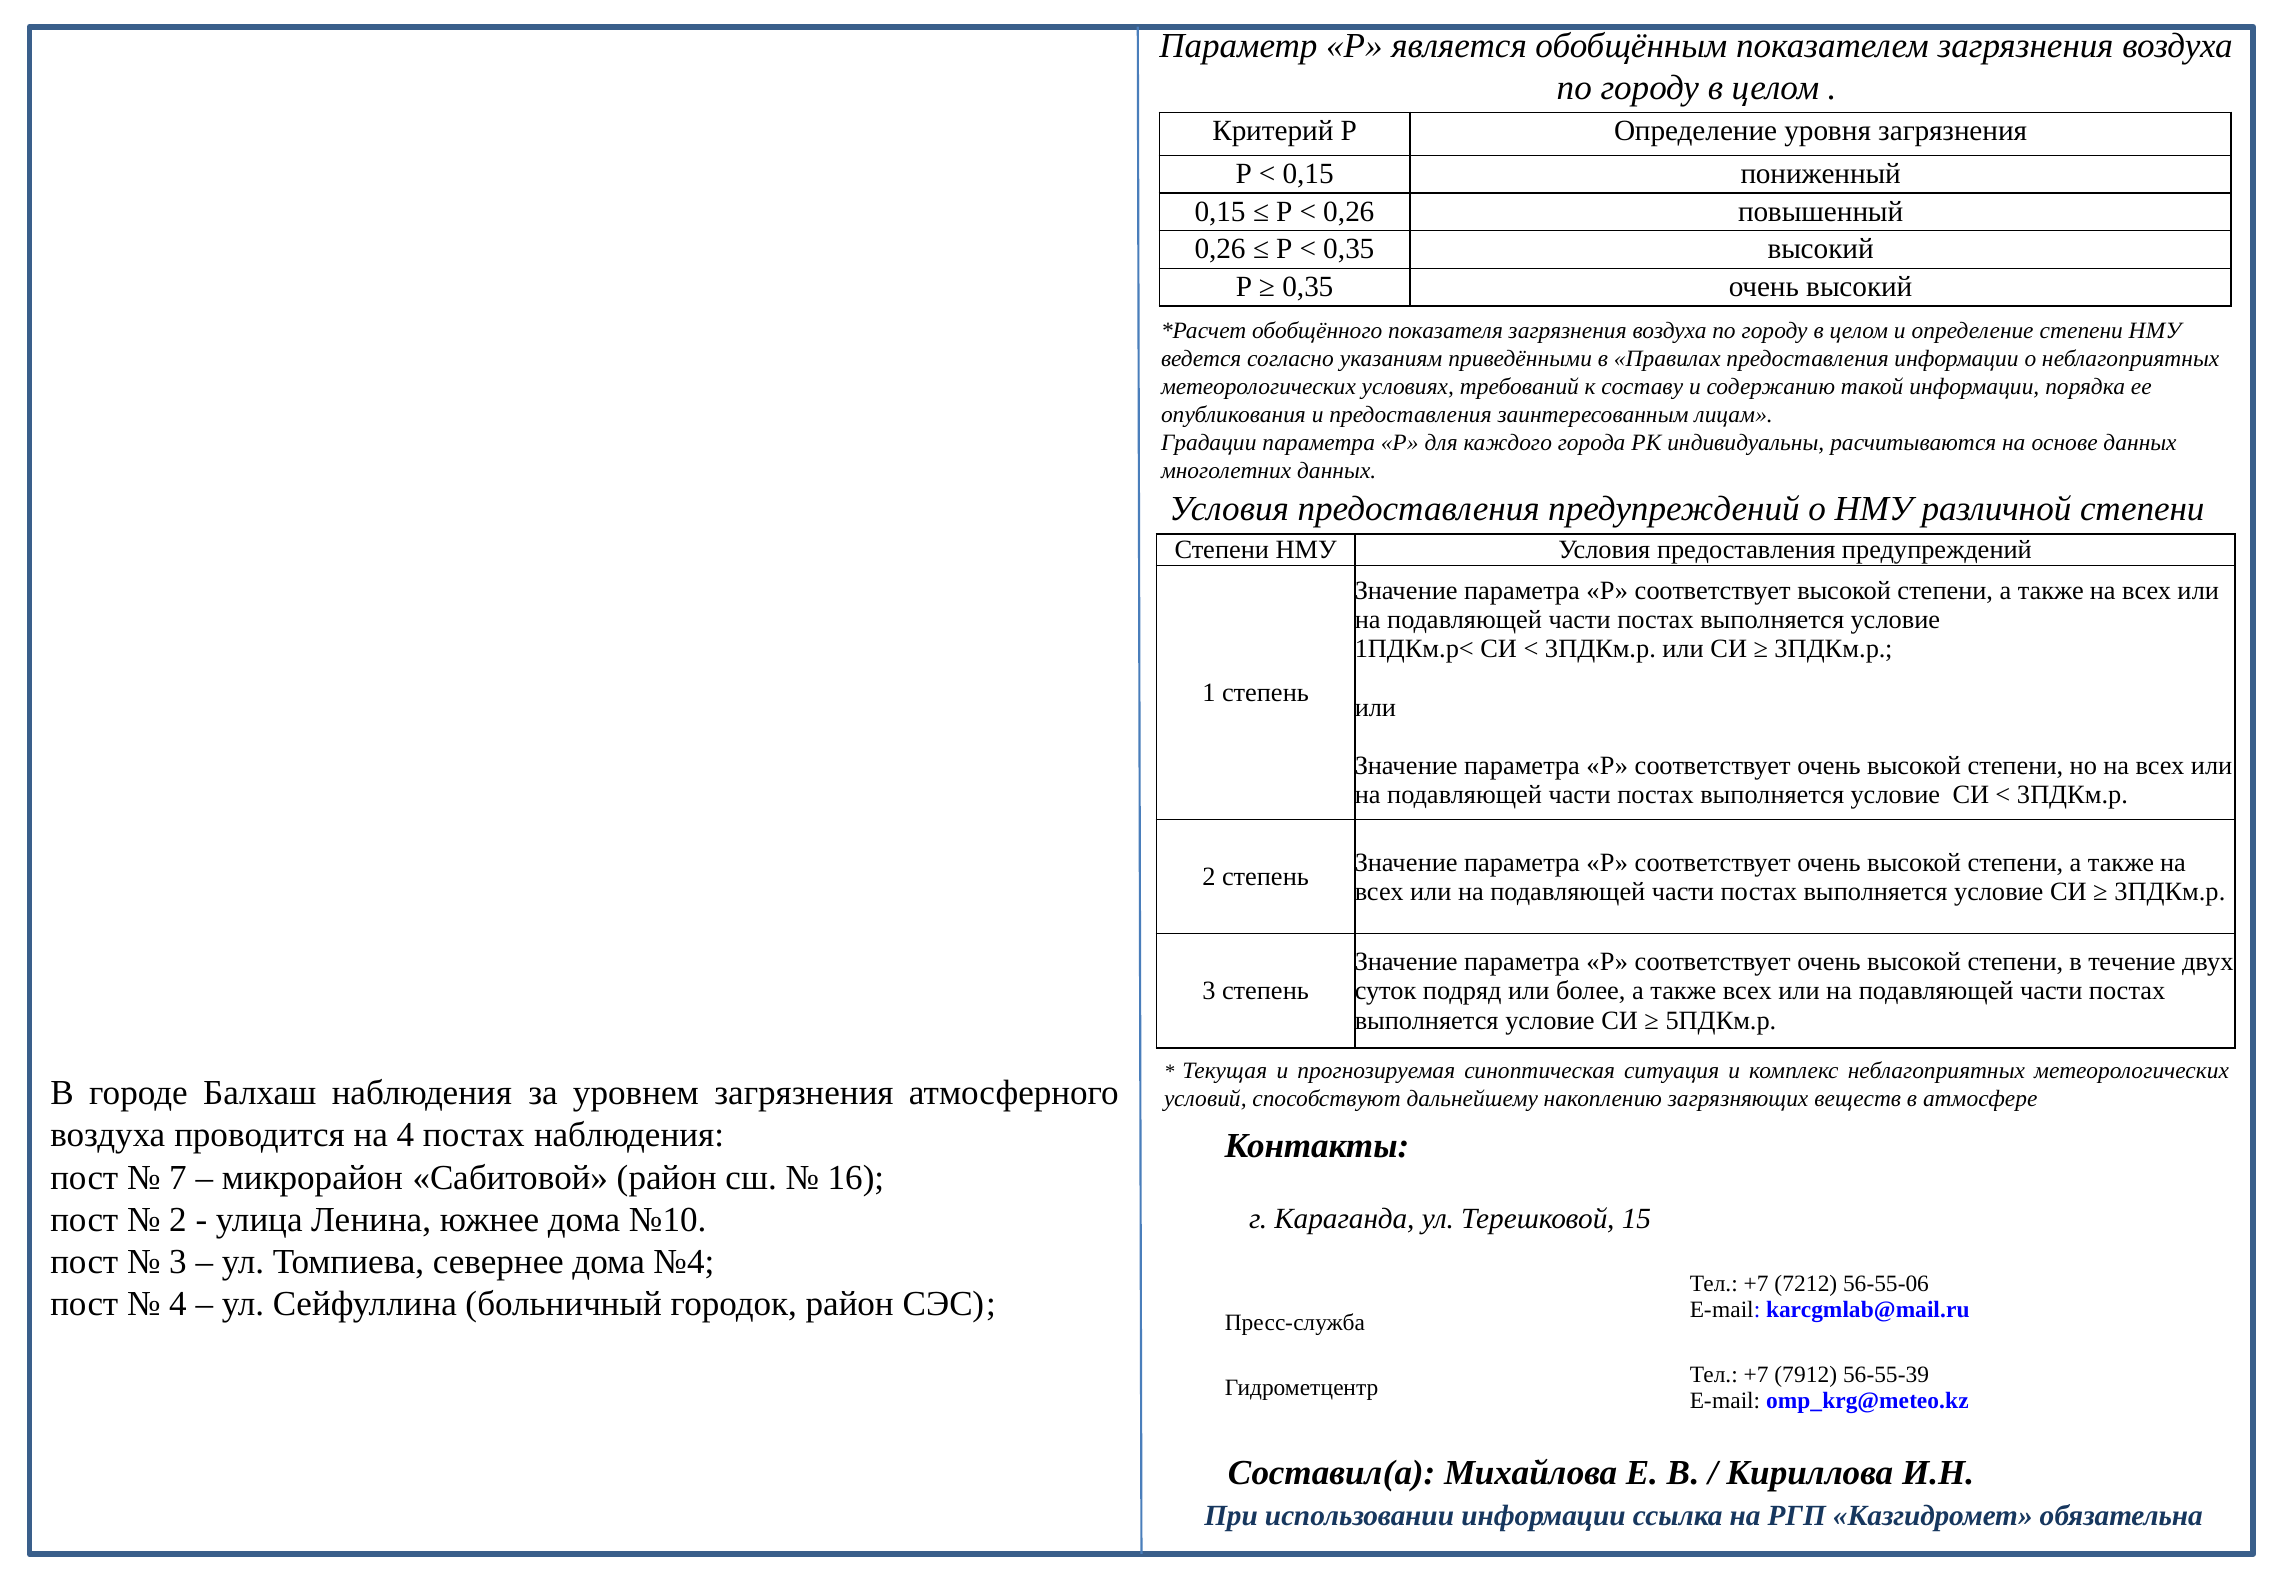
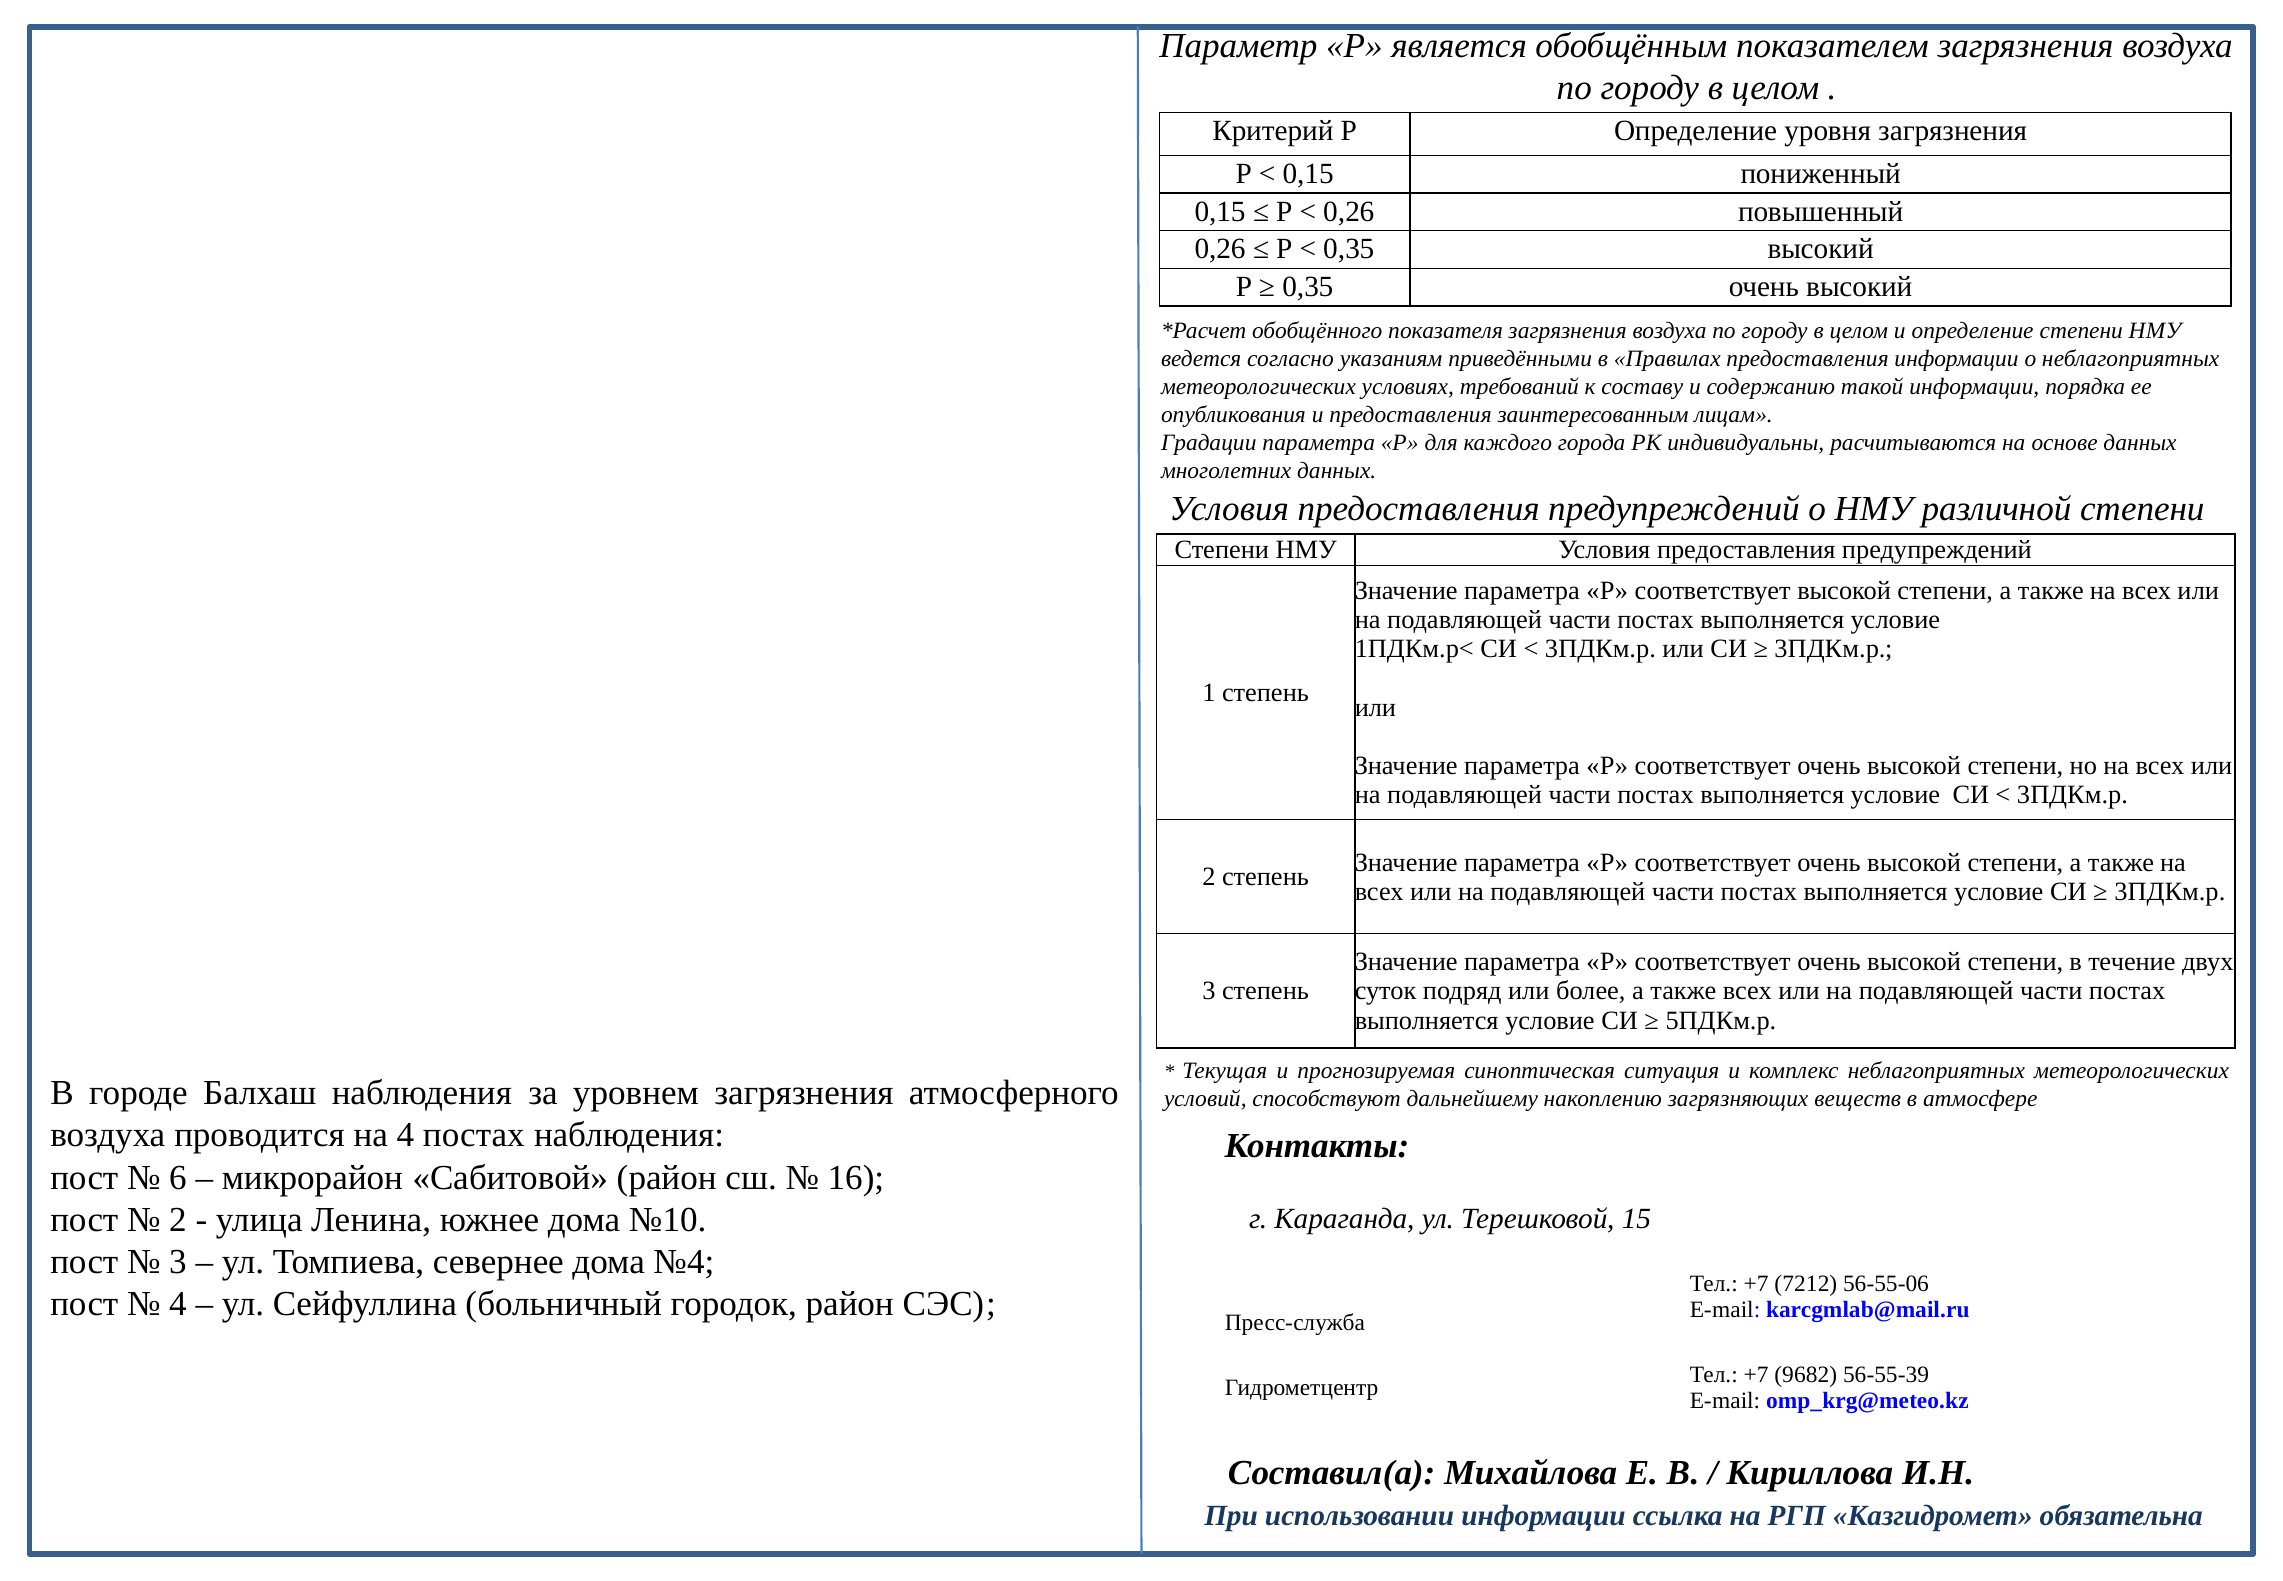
7: 7 -> 6 (178, 1177)
7912: 7912 -> 9682 (1806, 1375)
